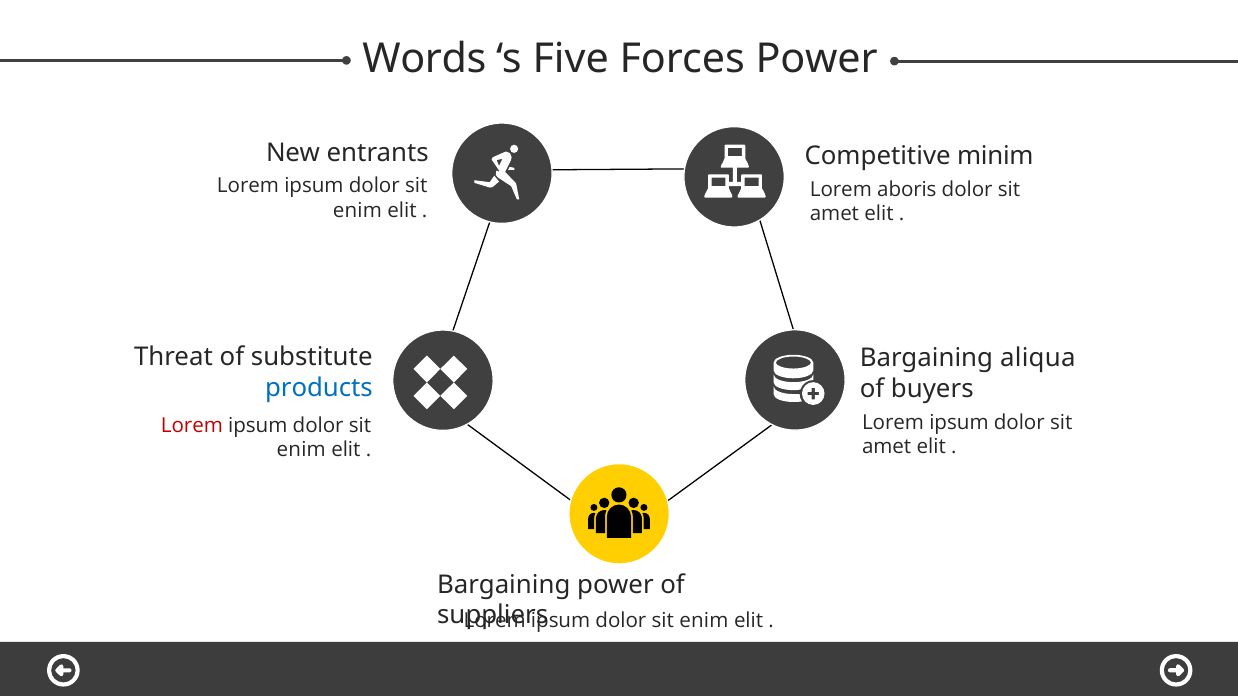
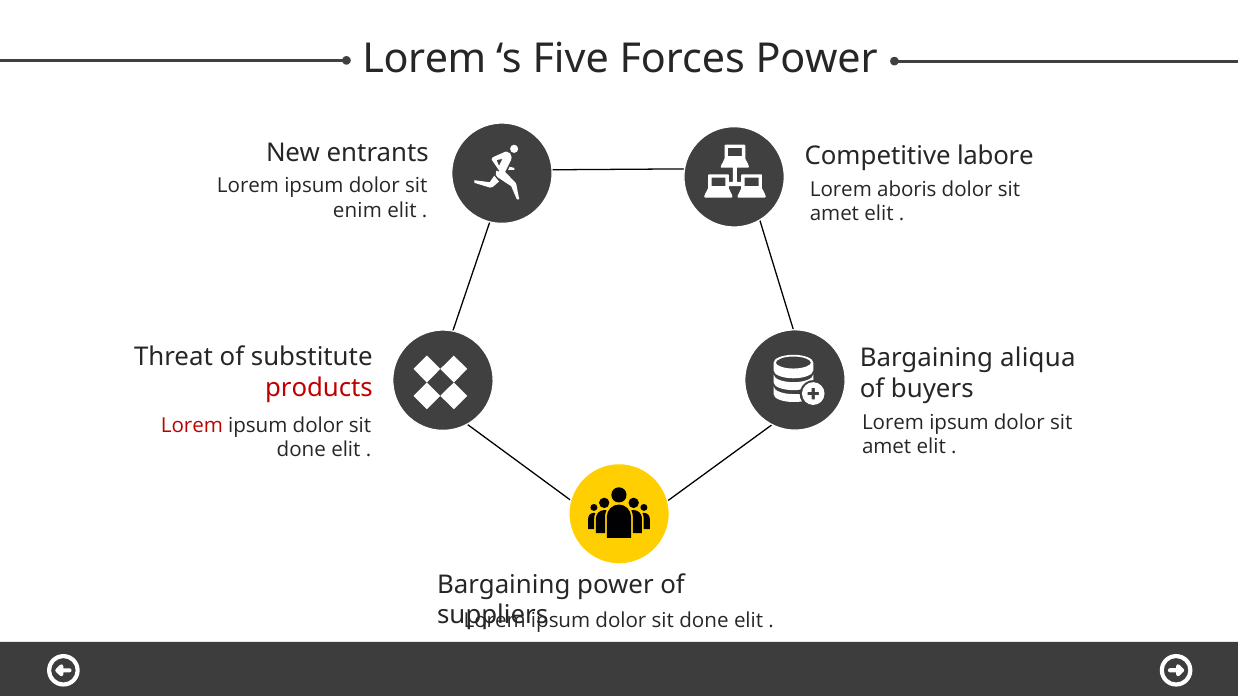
Words: Words -> Lorem (424, 59)
minim: minim -> labore (995, 156)
products colour: blue -> red (319, 388)
enim: enim -> done (301, 450)
enim: enim -> done (704, 621)
